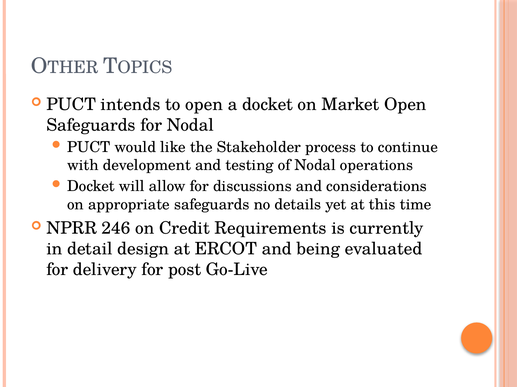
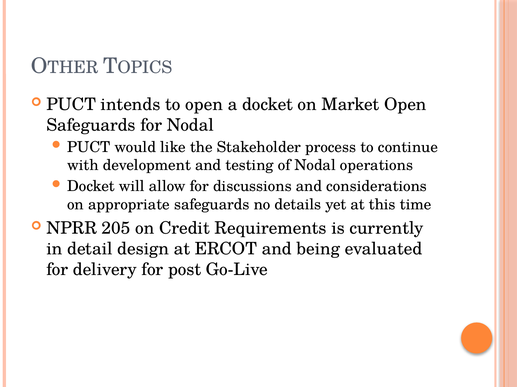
246: 246 -> 205 (116, 229)
